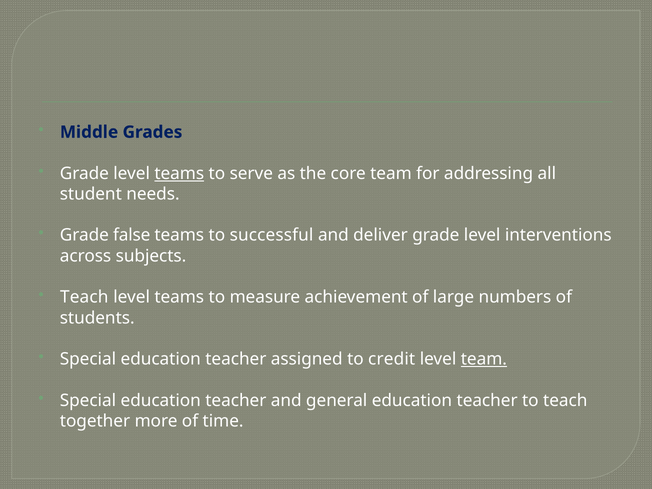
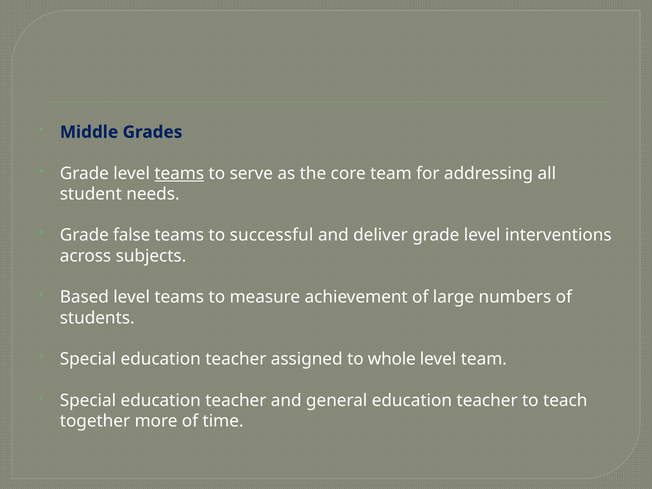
Teach: Teach -> Based (84, 297)
credit: credit -> whole (392, 359)
team underline: present -> none (484, 359)
